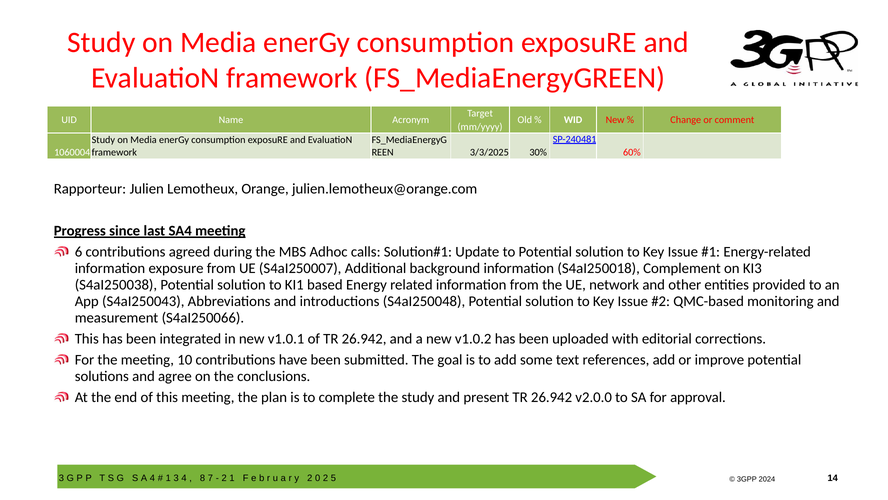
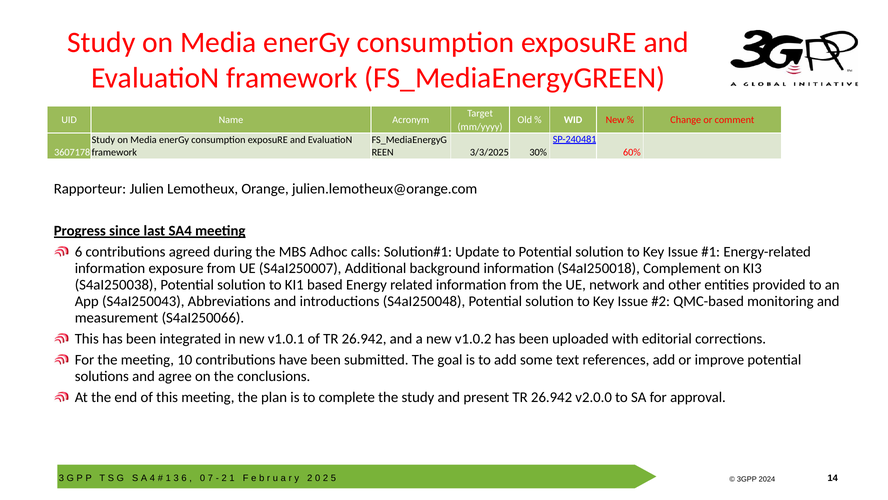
1060004: 1060004 -> 3607178 (72, 152)
4: 4 -> 6 (184, 478)
8: 8 -> 0 (203, 478)
